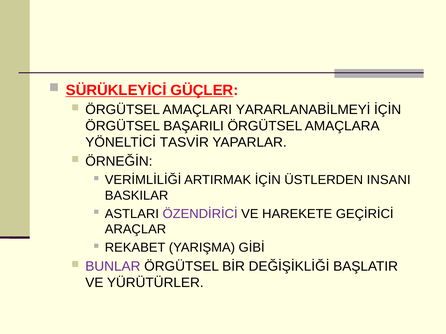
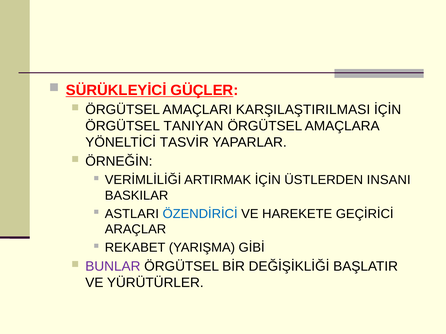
YARARLANABİLMEYİ: YARARLANABİLMEYİ -> KARŞILAŞTIRILMASI (303, 110)
BAŞARILI: BAŞARILI -> TANIYAN (193, 126)
ÖZENDİRİCİ colour: purple -> blue (200, 214)
